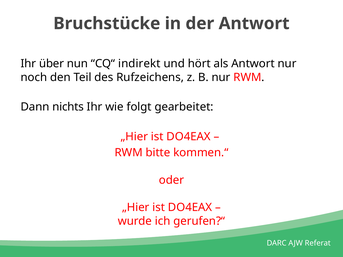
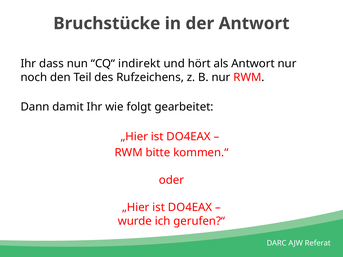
über: über -> dass (51, 64)
nichts: nichts -> damit (68, 107)
